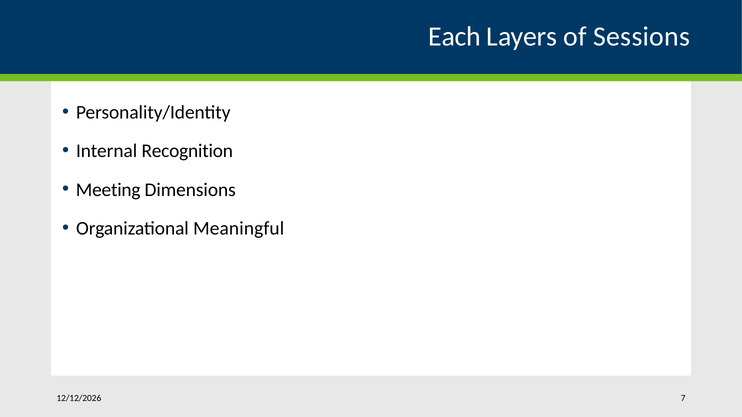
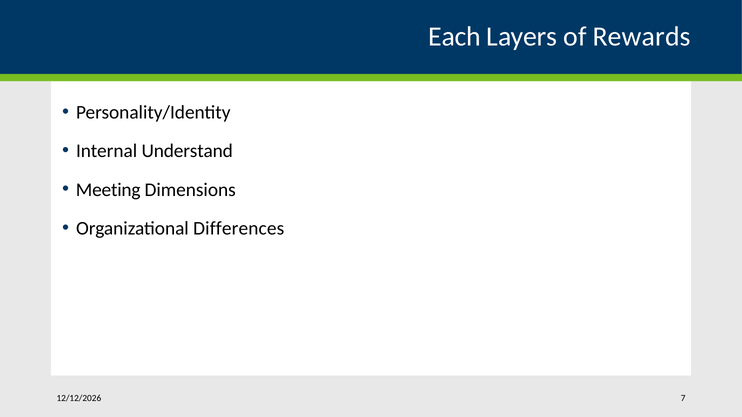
Sessions: Sessions -> Rewards (642, 37)
Recognition: Recognition -> Understand (187, 151)
Meaningful: Meaningful -> Differences (239, 229)
